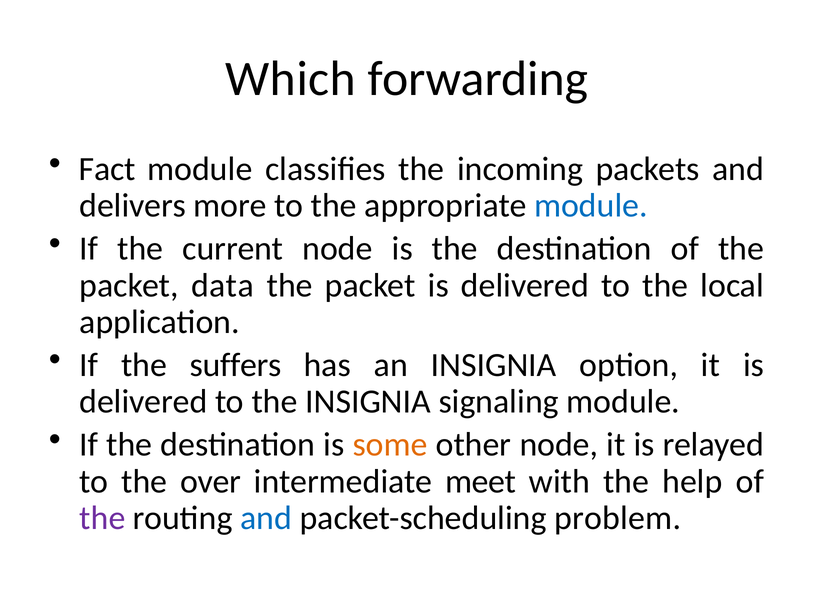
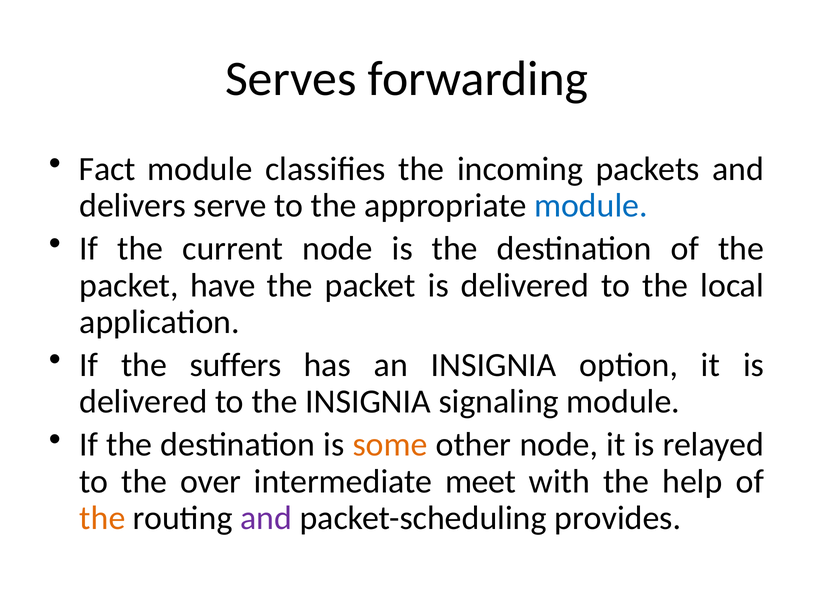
Which: Which -> Serves (291, 79)
more: more -> serve (230, 206)
data: data -> have (223, 286)
the colour: purple -> orange (102, 518)
and colour: blue -> purple (266, 518)
problem: problem -> provides (618, 518)
